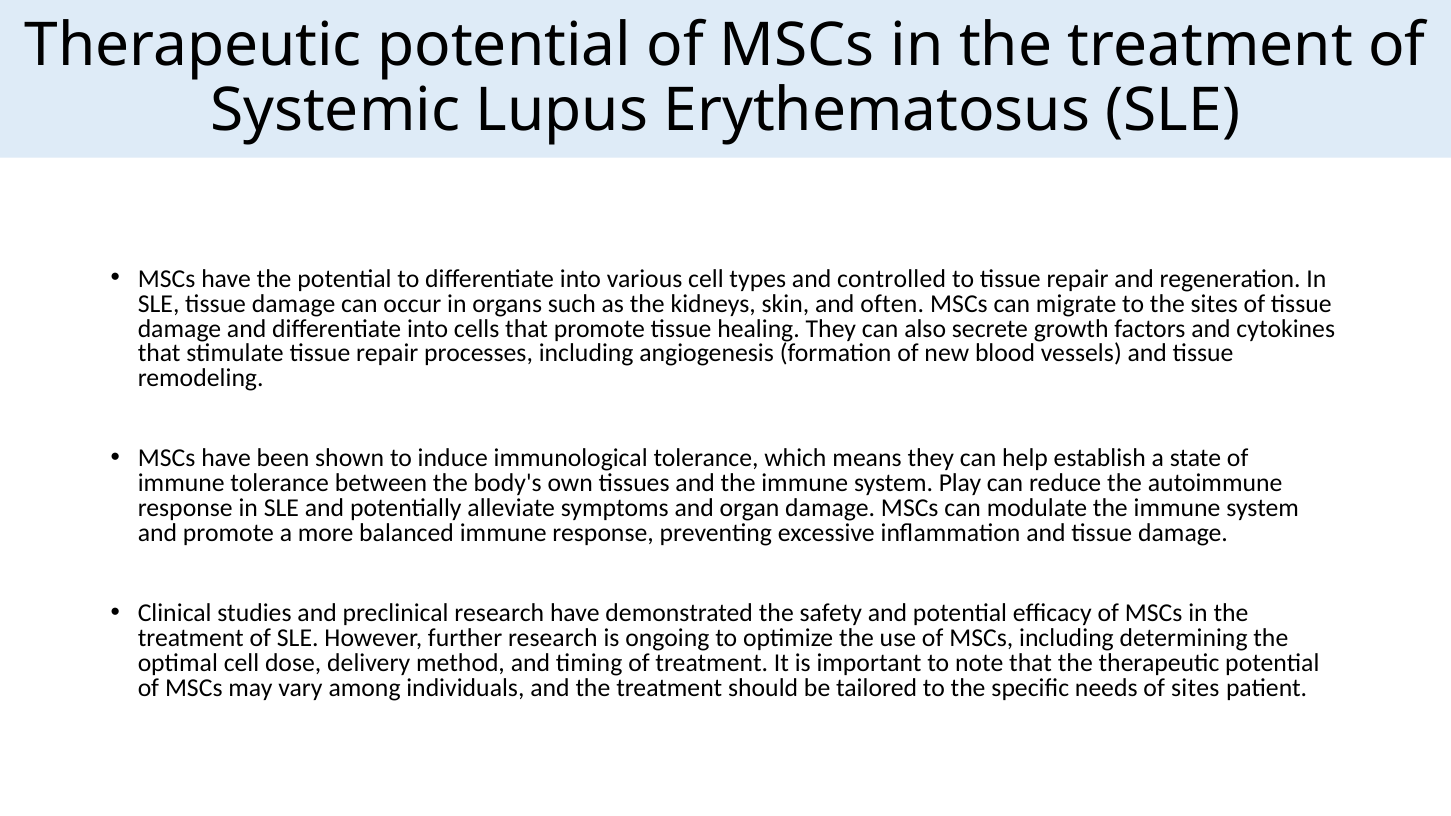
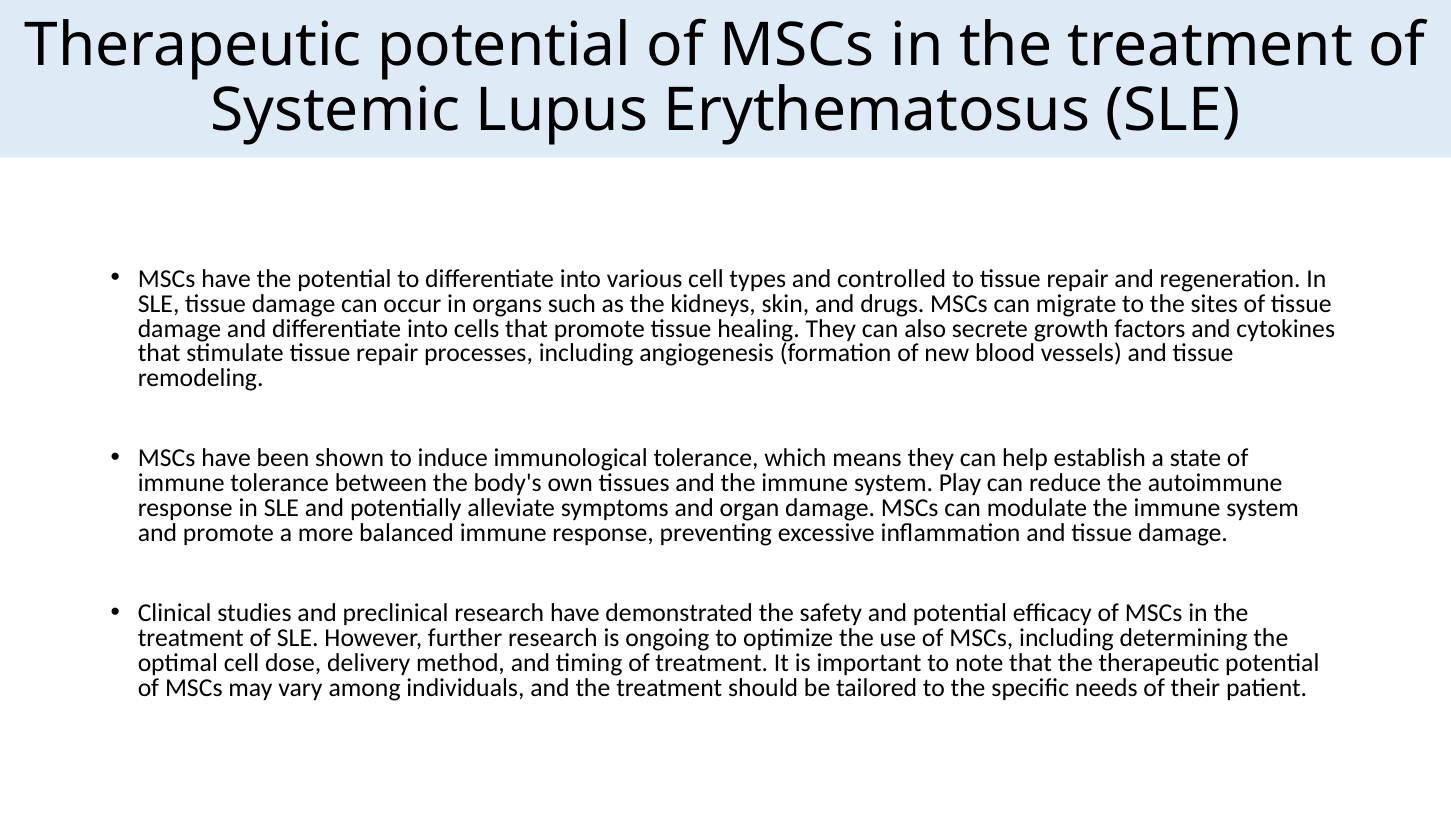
often: often -> drugs (892, 304)
of sites: sites -> their (1195, 688)
